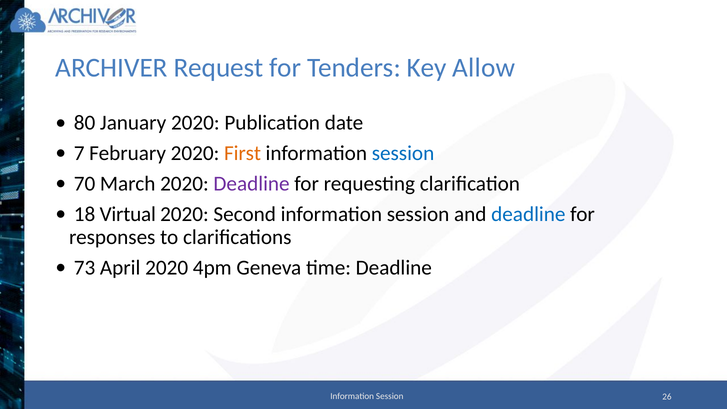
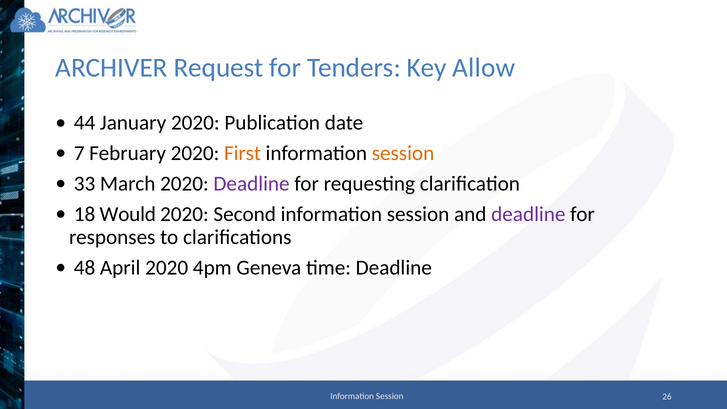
80: 80 -> 44 (85, 123)
session colour: blue -> orange (403, 153)
70: 70 -> 33 (85, 184)
Virtual: Virtual -> Would (128, 214)
deadline colour: blue -> purple (528, 214)
73: 73 -> 48 (85, 267)
